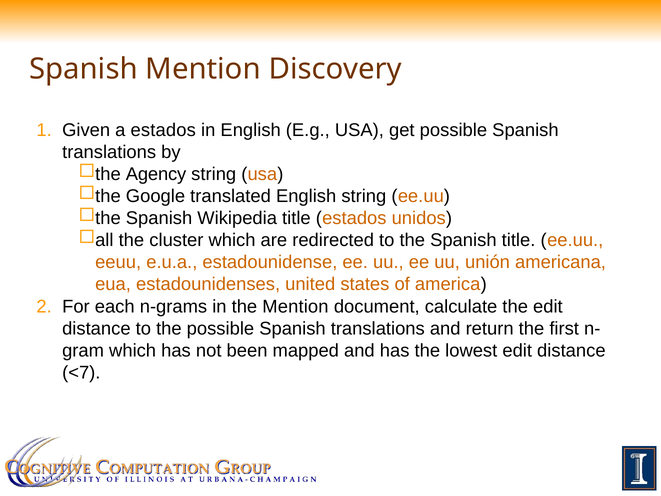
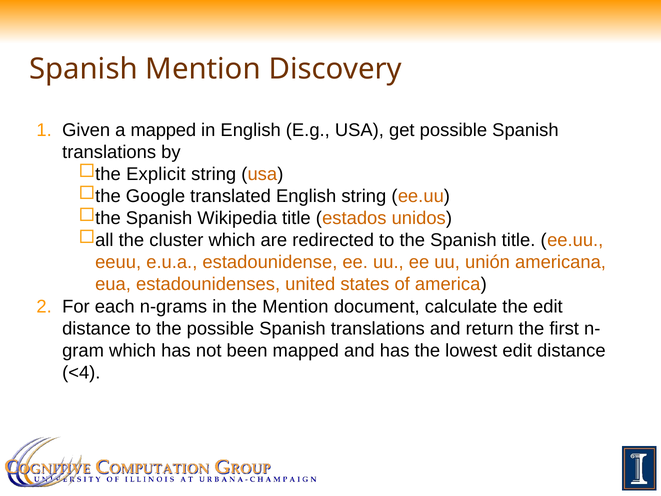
a estados: estados -> mapped (163, 130)
Agency: Agency -> Explicit (156, 174)
<7: <7 -> <4 (81, 372)
